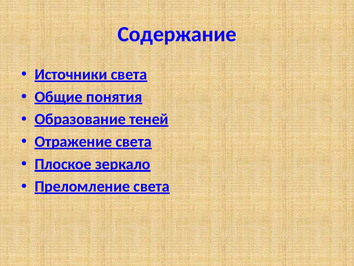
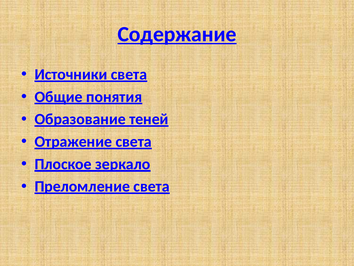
Содержание underline: none -> present (177, 34)
